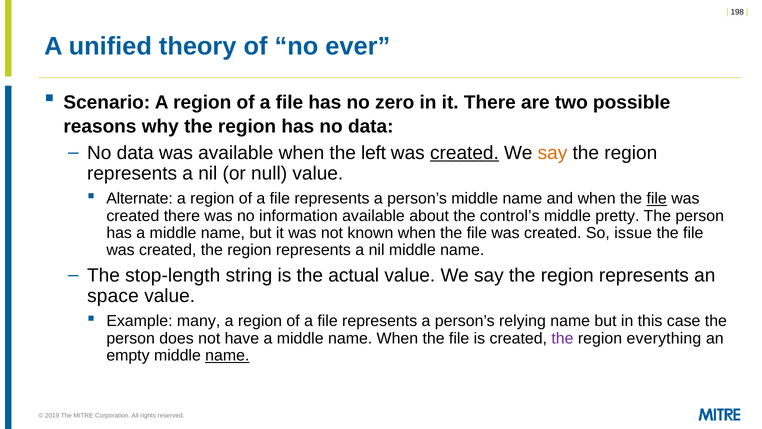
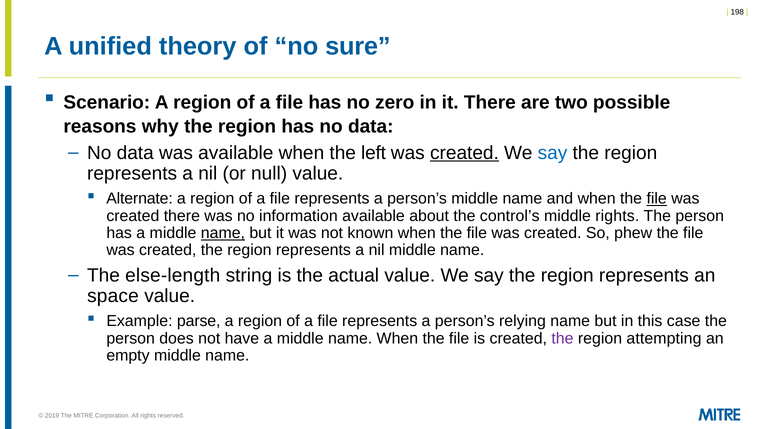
ever: ever -> sure (358, 46)
say colour: orange -> blue (552, 153)
middle pretty: pretty -> rights (617, 216)
name underline: none -> present (223, 233)
issue: issue -> phew (633, 233)
stop-length: stop-length -> else-length (173, 275)
many: many -> parse (199, 321)
everything: everything -> attempting (664, 338)
name underline: present -> none (227, 355)
